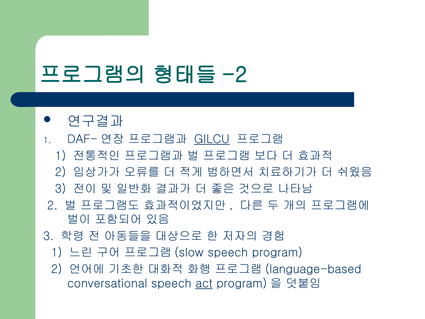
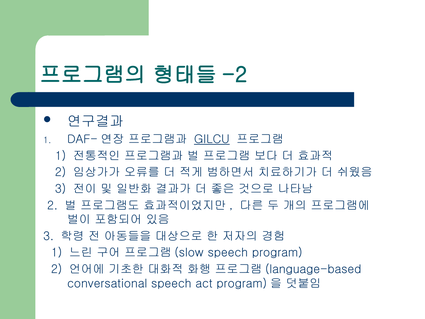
act underline: present -> none (204, 283)
